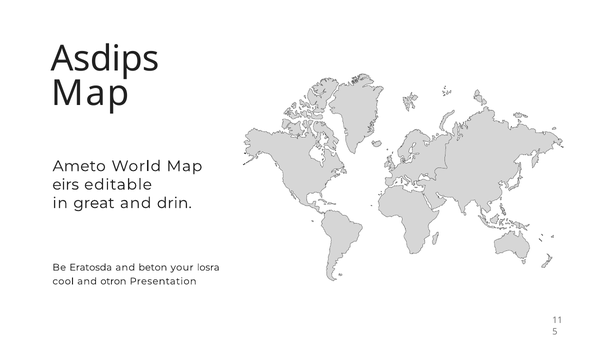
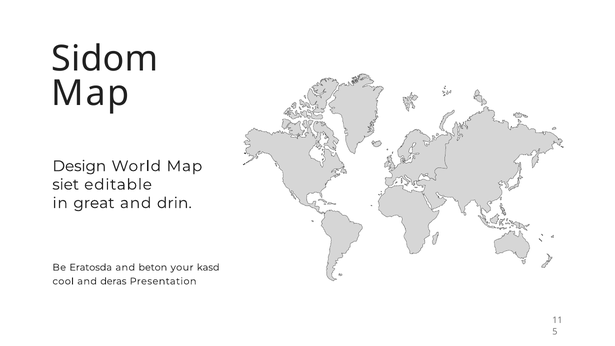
Asdips: Asdips -> Sidom (105, 59)
Ameto: Ameto -> Design (79, 166)
eirs: eirs -> siet (66, 185)
losra: losra -> kasd (208, 267)
otron: otron -> deras (113, 281)
